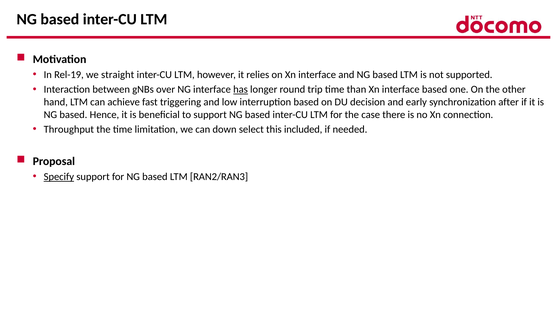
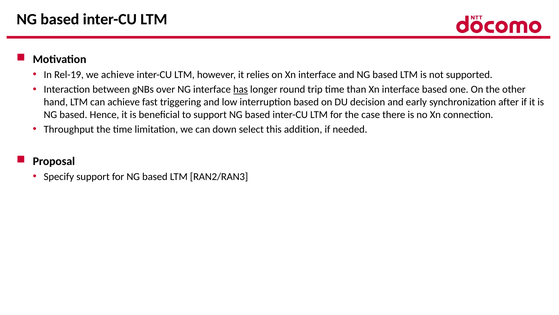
we straight: straight -> achieve (118, 75)
included: included -> addition (303, 129)
Specify underline: present -> none (59, 176)
